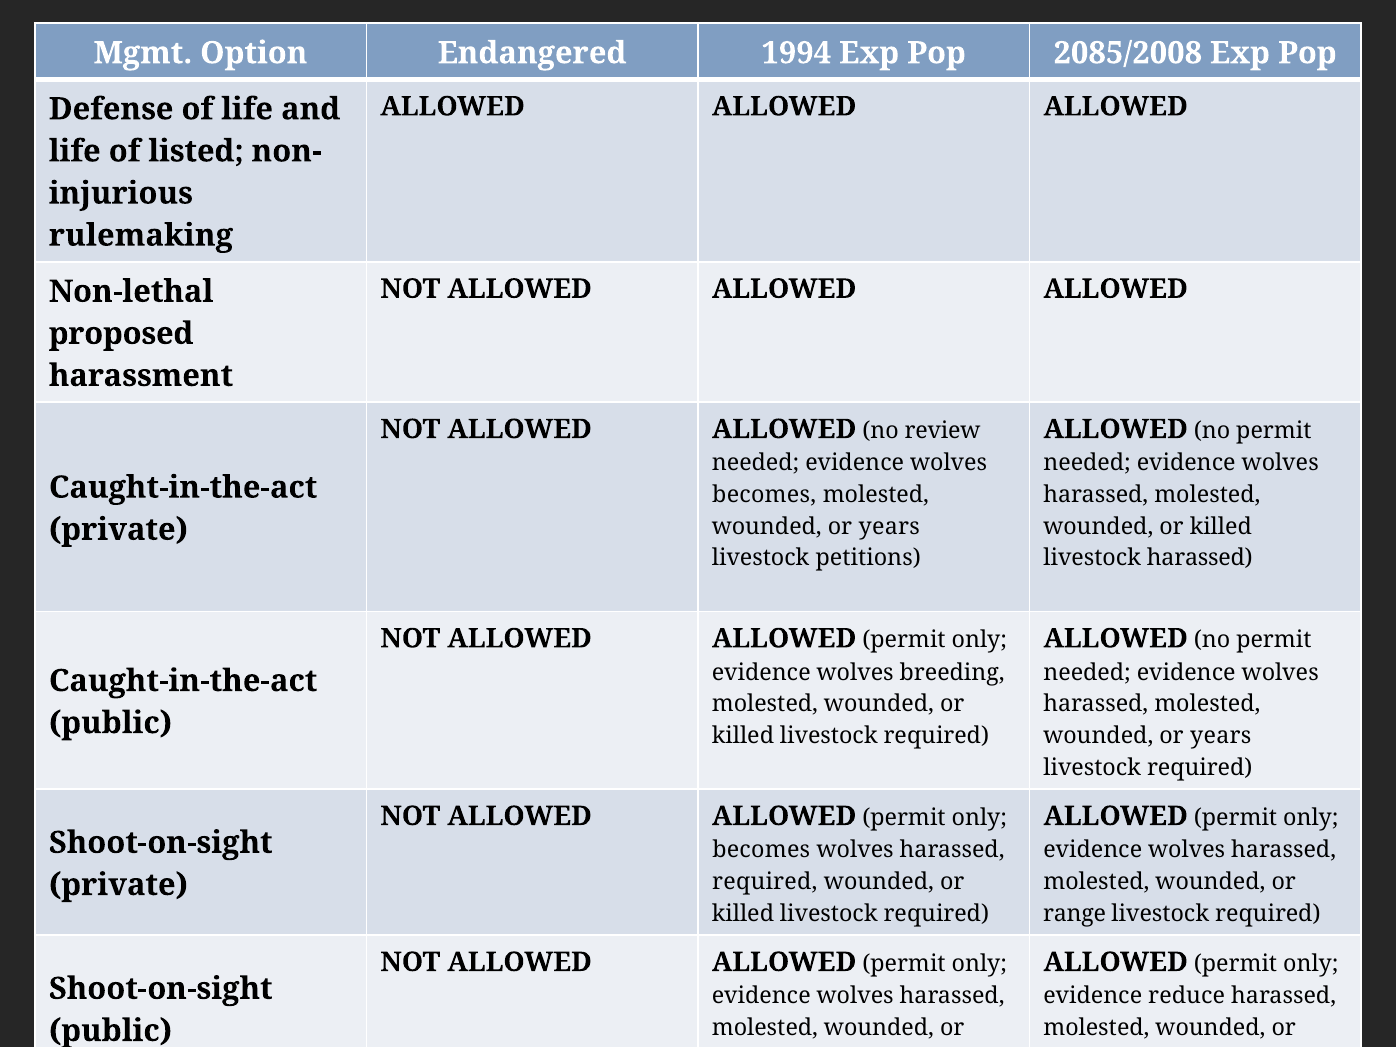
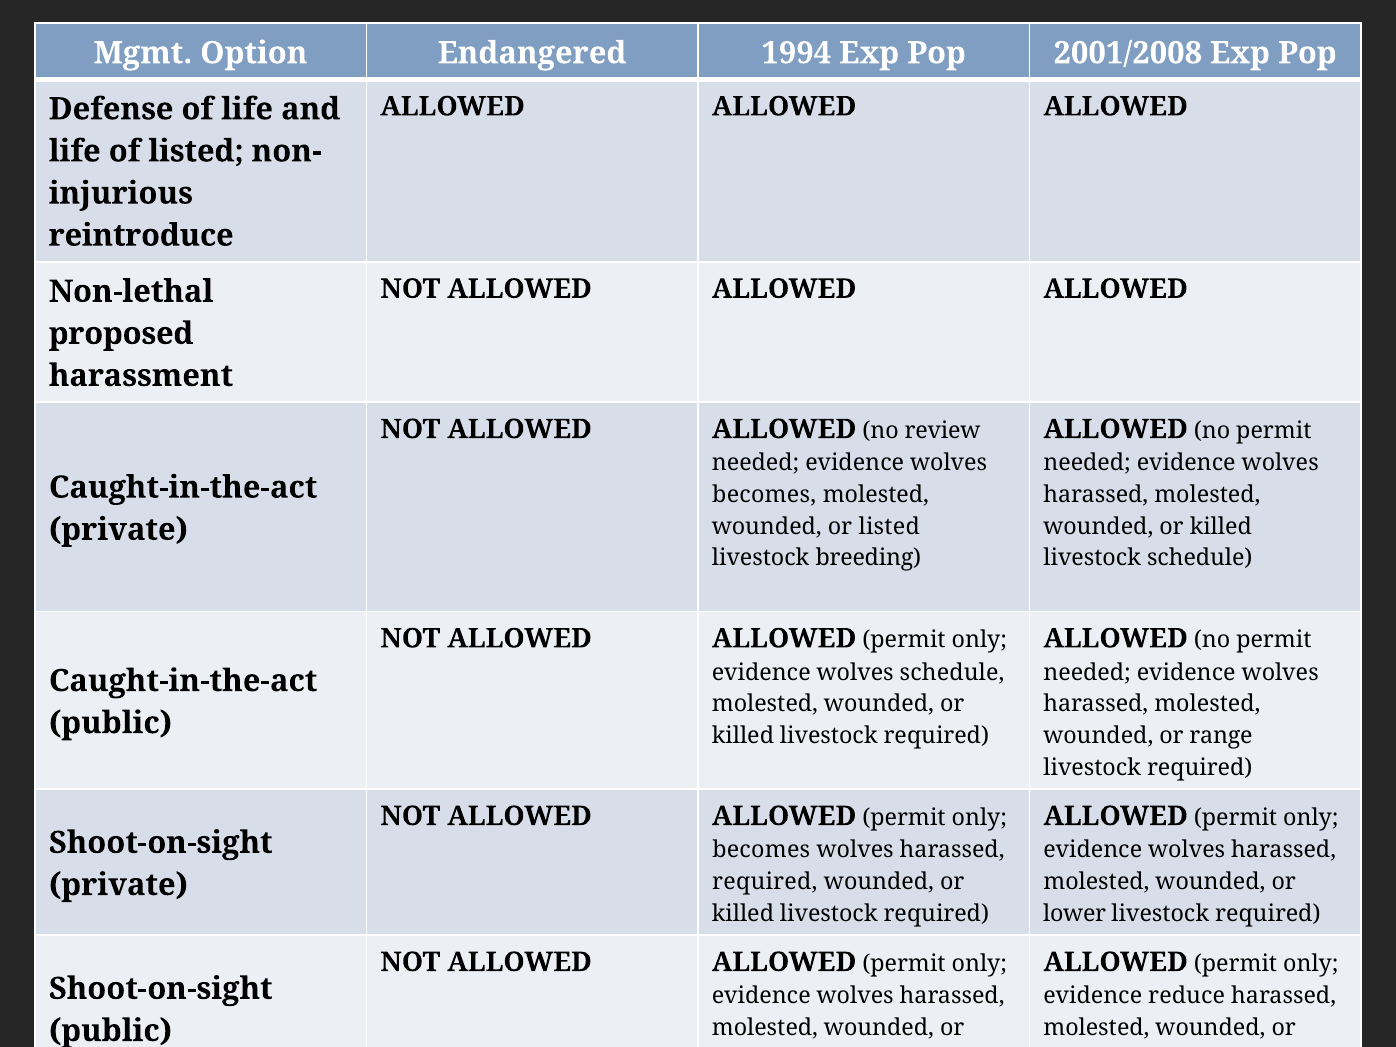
2085/2008: 2085/2008 -> 2001/2008 (1128, 53)
rulemaking: rulemaking -> reintroduce (141, 235)
years: years -> listed (889, 527)
petitions: petitions -> breeding (868, 558)
livestock harassed: harassed -> schedule (1200, 558)
wolves breeding: breeding -> schedule (952, 673)
years: years -> range (1221, 736)
range: range -> lower (1075, 914)
